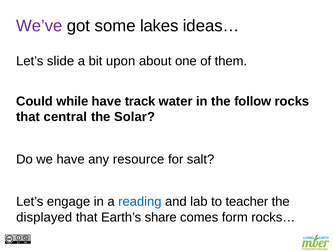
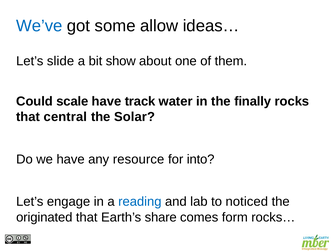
We’ve colour: purple -> blue (39, 26)
lakes: lakes -> allow (159, 26)
upon: upon -> show (121, 61)
while: while -> scale (72, 101)
follow: follow -> finally (253, 101)
salt: salt -> into (201, 159)
teacher: teacher -> noticed (247, 201)
displayed: displayed -> originated (44, 217)
